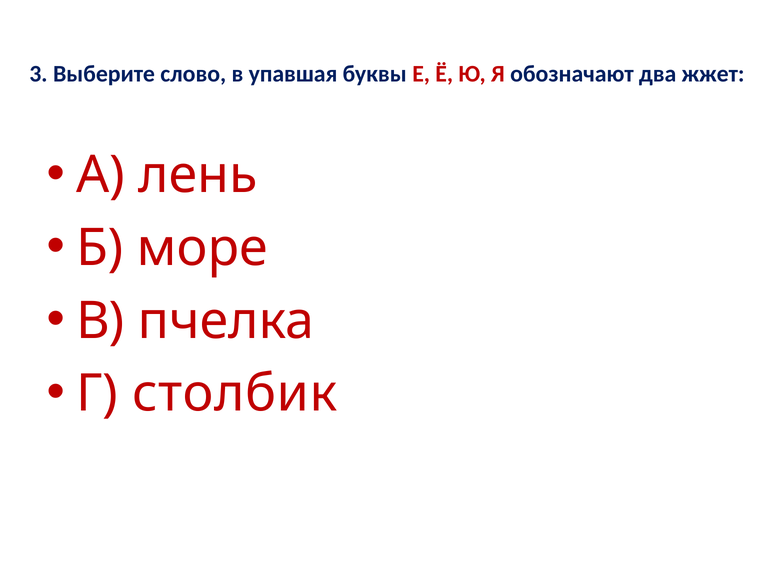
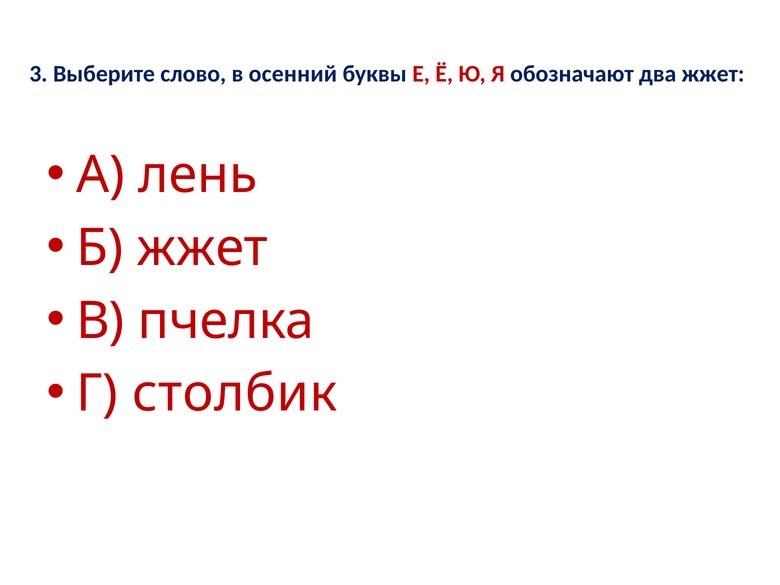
упавшая: упавшая -> осенний (293, 74)
Б море: море -> жжет (203, 248)
